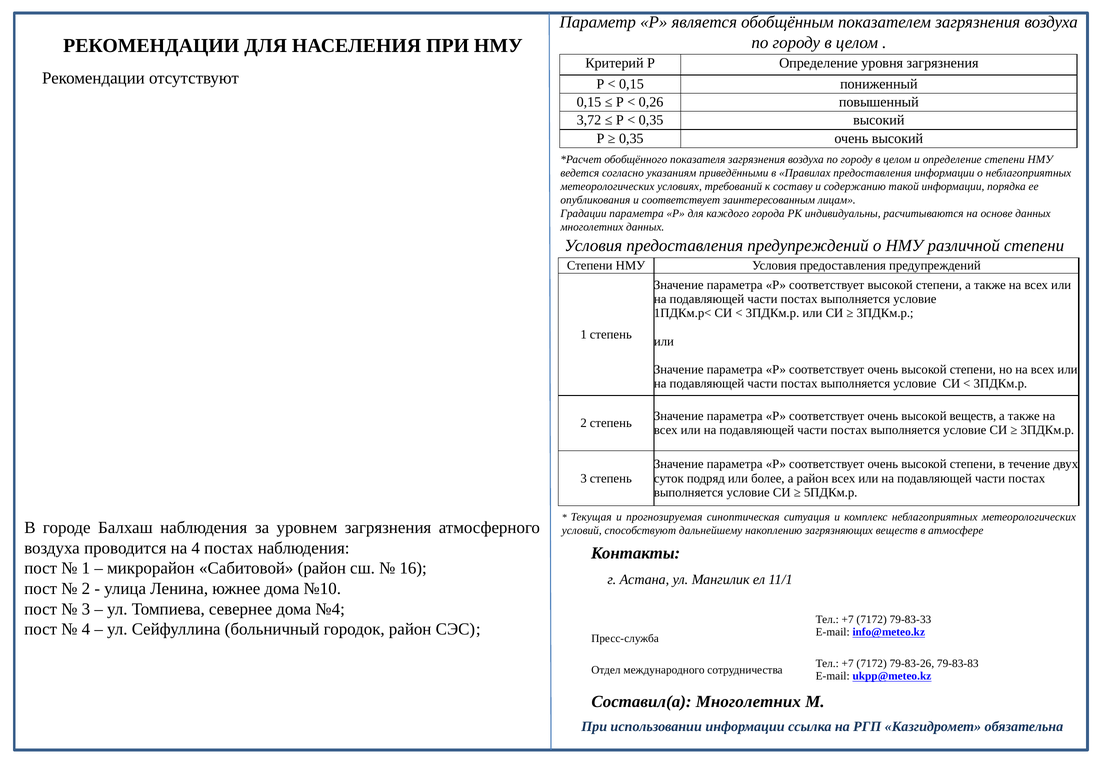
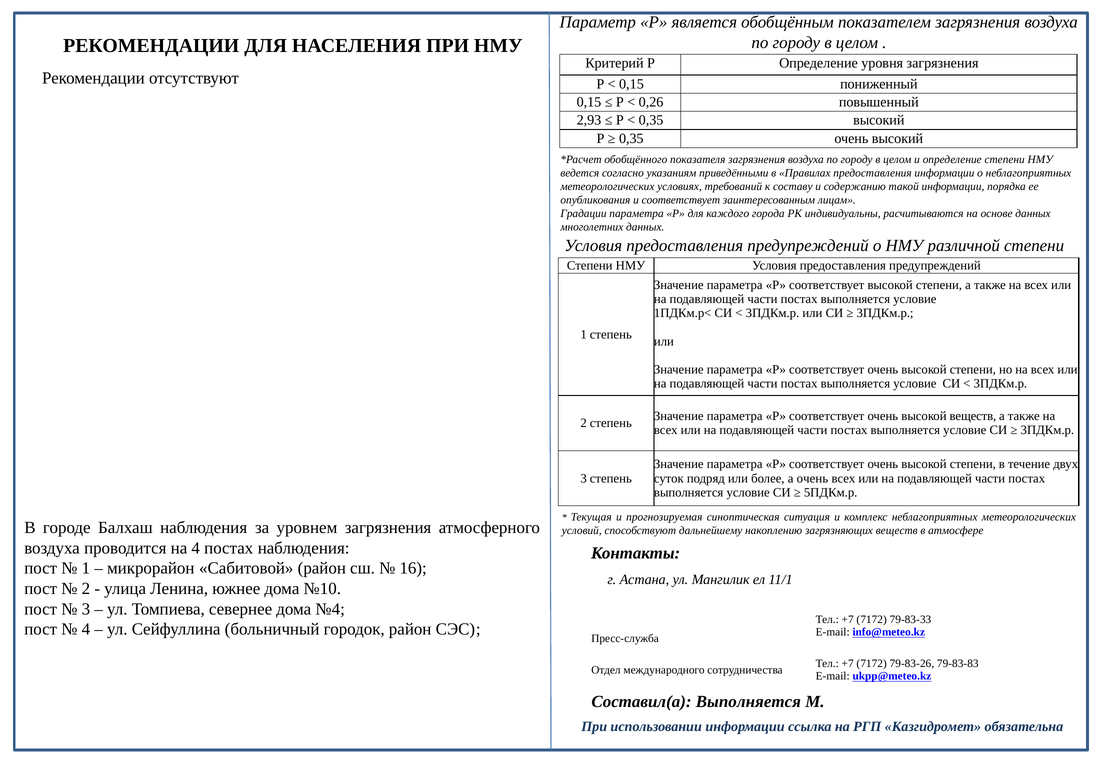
3,72: 3,72 -> 2,93 (589, 120)
а район: район -> очень (812, 478)
Составил(а Многолетних: Многолетних -> Выполняется (748, 702)
